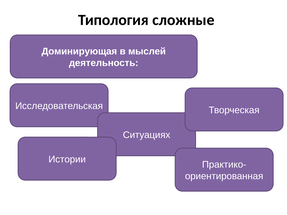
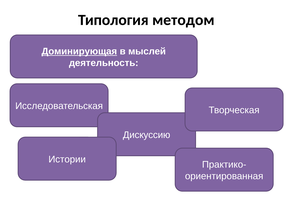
сложные: сложные -> методом (183, 20)
Доминирующая underline: none -> present (79, 51)
Ситуациях: Ситуациях -> Дискуссию (147, 135)
